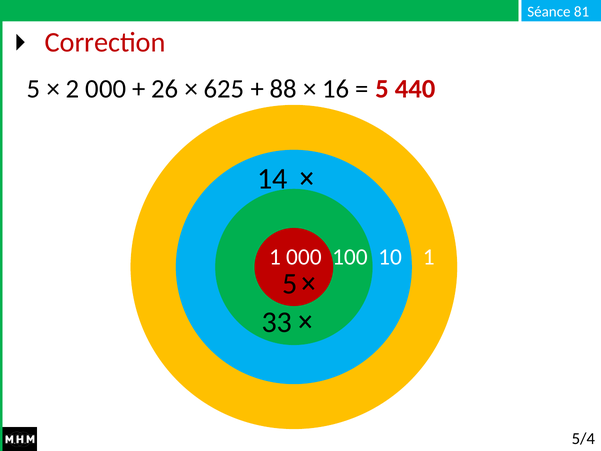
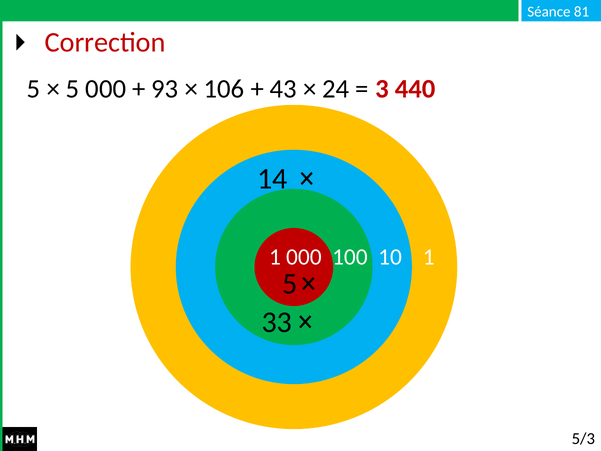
2: 2 -> 5 (73, 89)
26: 26 -> 93 (165, 89)
625: 625 -> 106 (224, 89)
88: 88 -> 43 (283, 89)
16: 16 -> 24 (336, 89)
5: 5 -> 3 (382, 89)
5/4: 5/4 -> 5/3 (583, 439)
